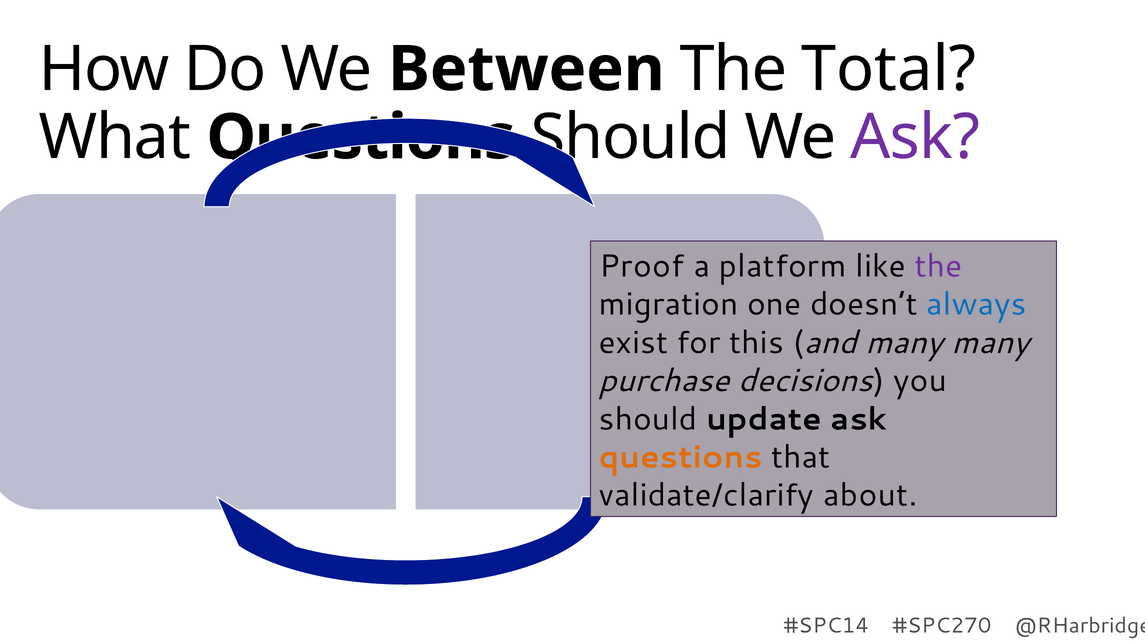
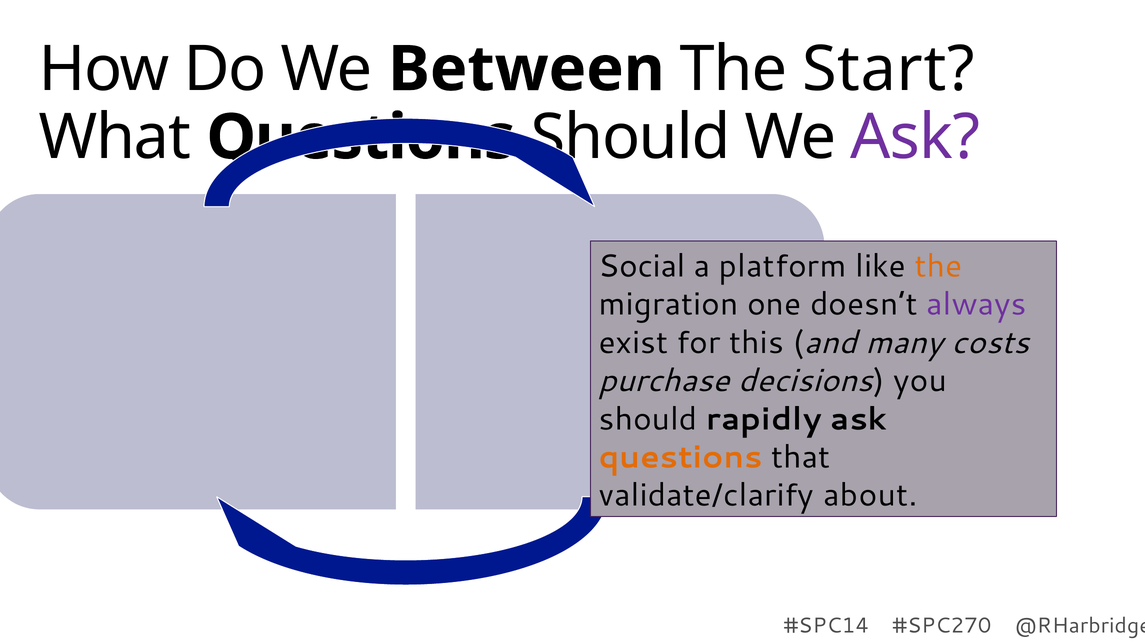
Total: Total -> Start (888, 69)
Proof: Proof -> Social (642, 266)
the colour: purple -> orange (938, 266)
always colour: blue -> purple (976, 304)
many many: many -> costs (991, 343)
update: update -> rapidly (764, 419)
